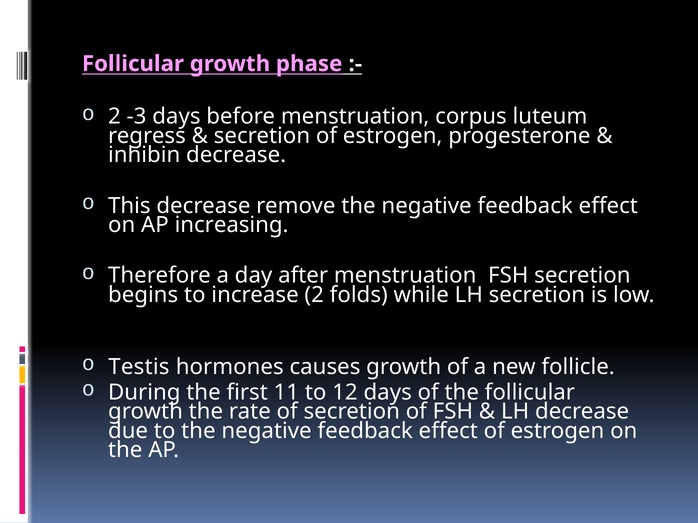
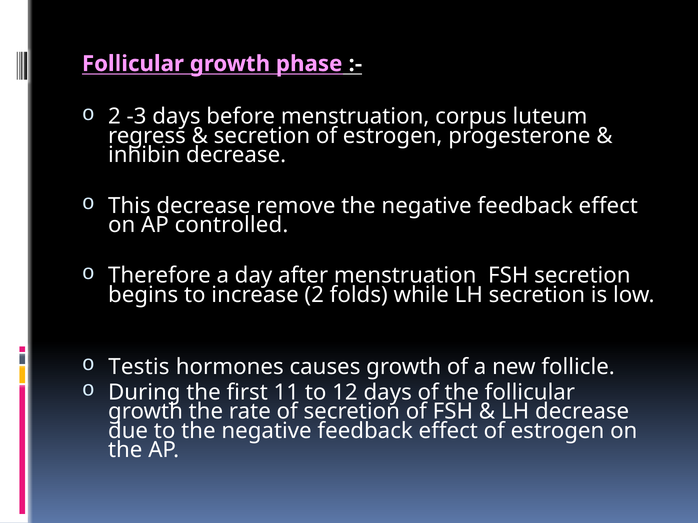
increasing: increasing -> controlled (232, 225)
